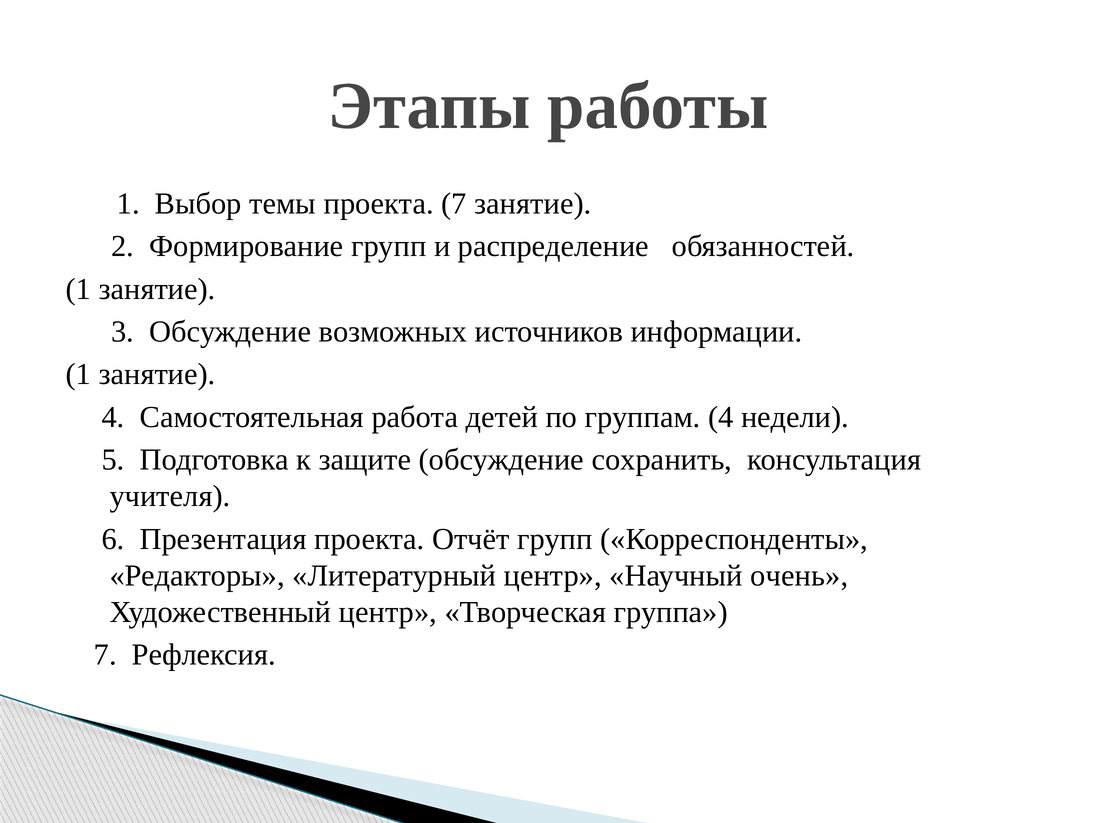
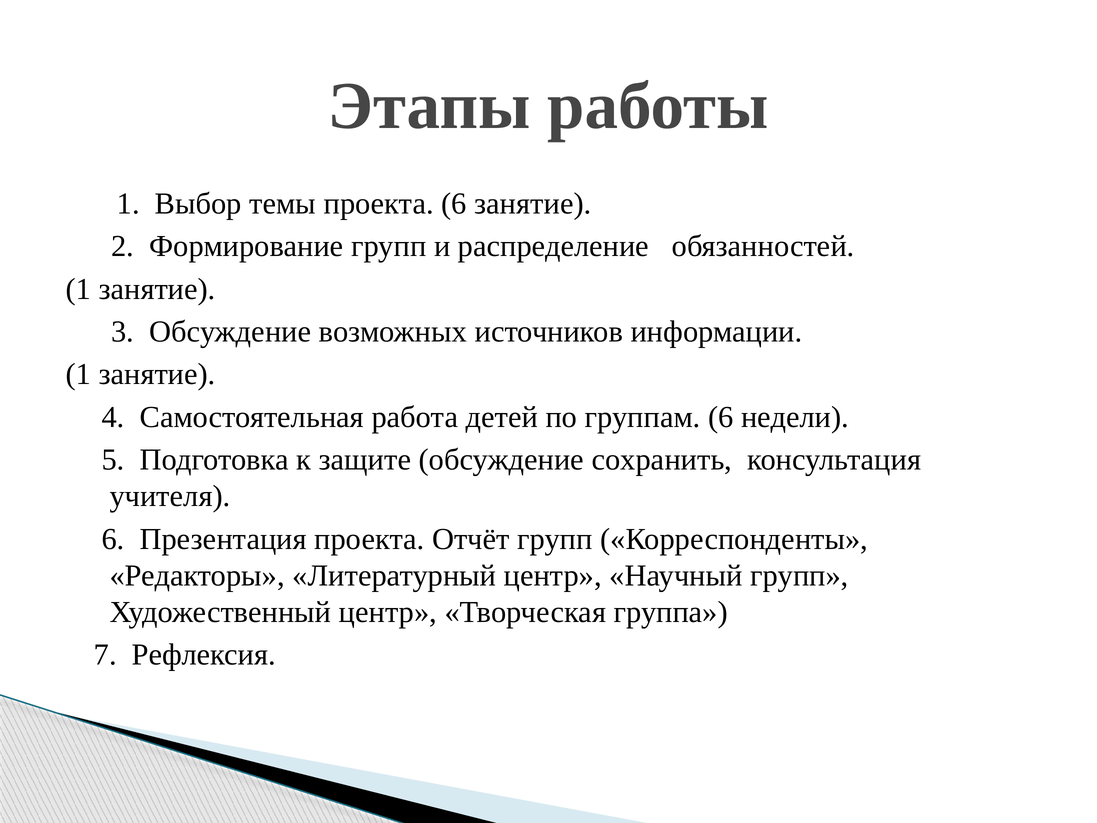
проекта 7: 7 -> 6 (454, 204)
группам 4: 4 -> 6 (721, 417)
Научный очень: очень -> групп (799, 575)
